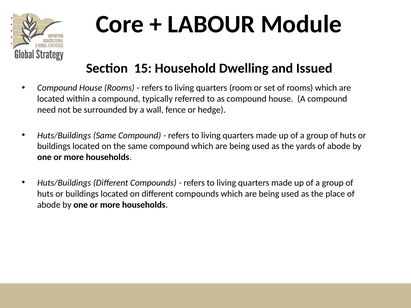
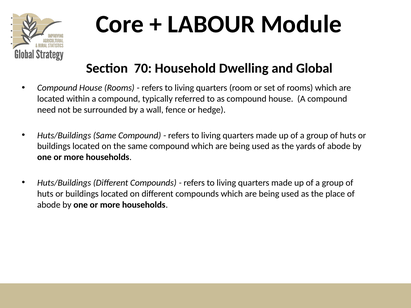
15: 15 -> 70 (143, 68)
Issued: Issued -> Global (314, 68)
